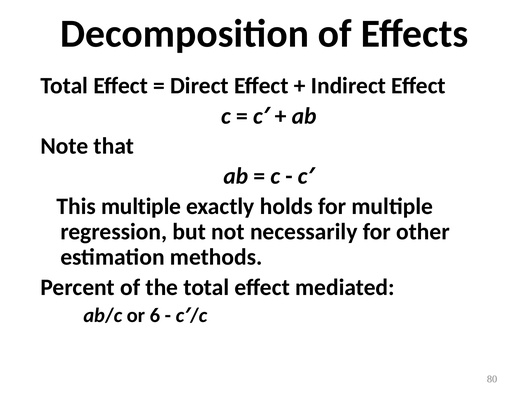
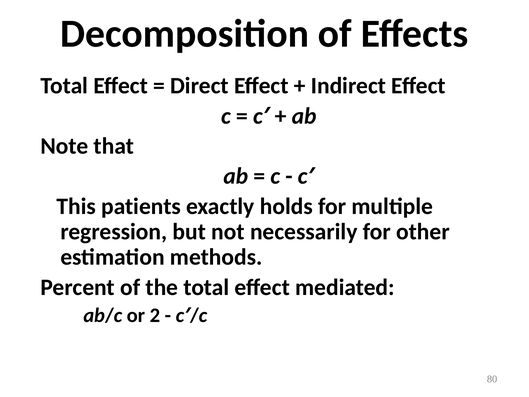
This multiple: multiple -> patients (141, 206)
6: 6 -> 2 (155, 315)
